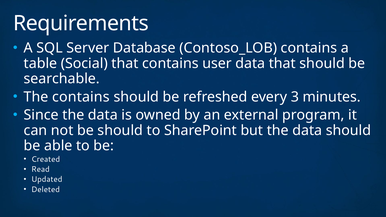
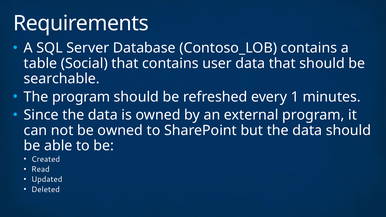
The contains: contains -> program (81, 97)
3: 3 -> 1 (295, 97)
be should: should -> owned (120, 130)
